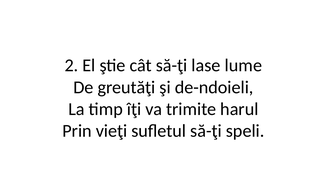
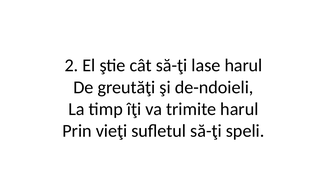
lase lume: lume -> harul (243, 65)
